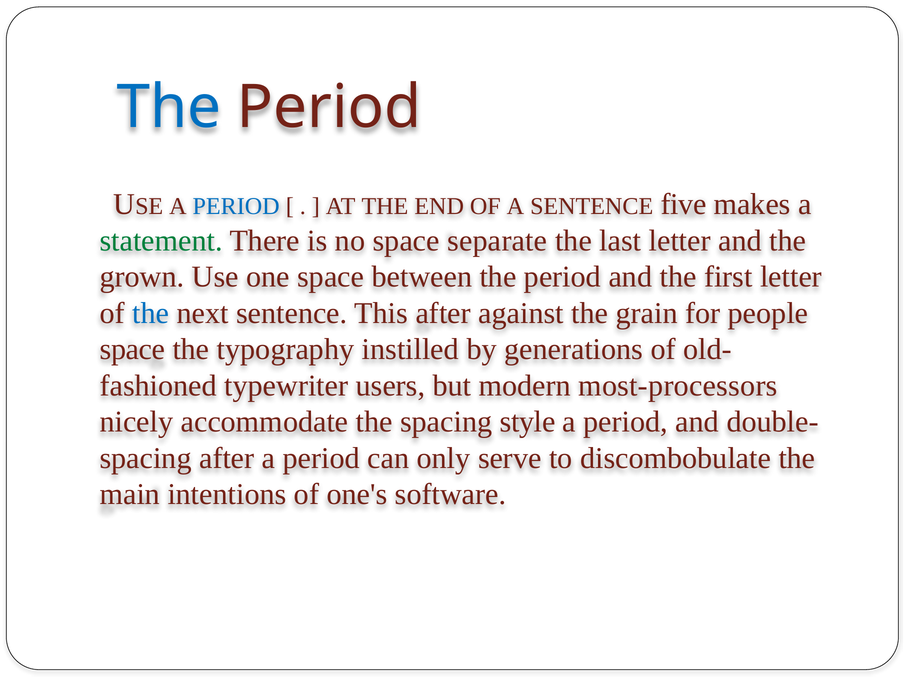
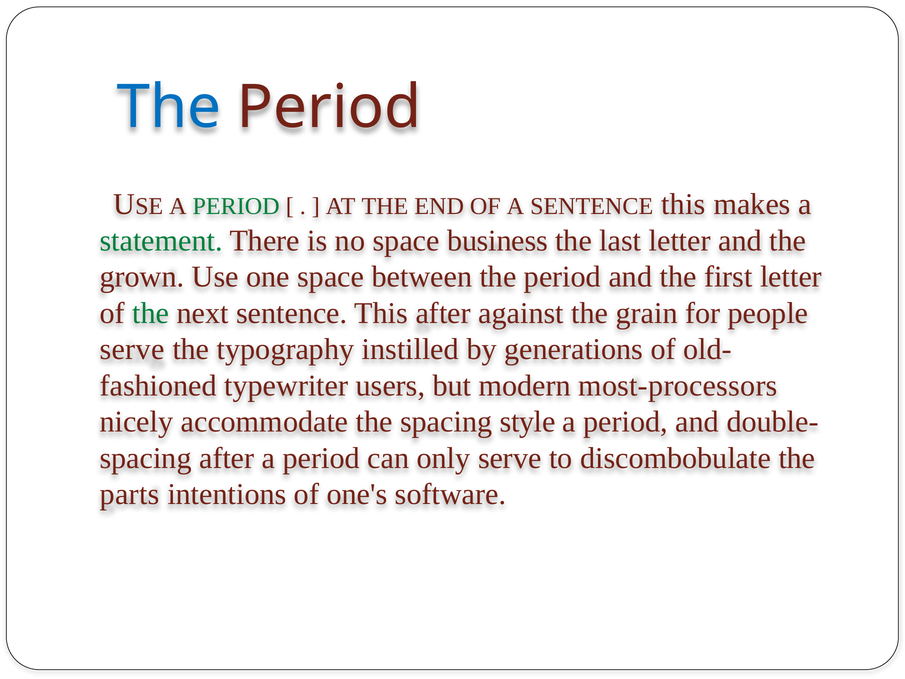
PERIOD colour: blue -> green (236, 206)
A SENTENCE five: five -> this (683, 204)
separate: separate -> business (497, 241)
the colour: blue -> green (151, 313)
space: space -> serve (132, 349)
main: main -> parts (130, 494)
